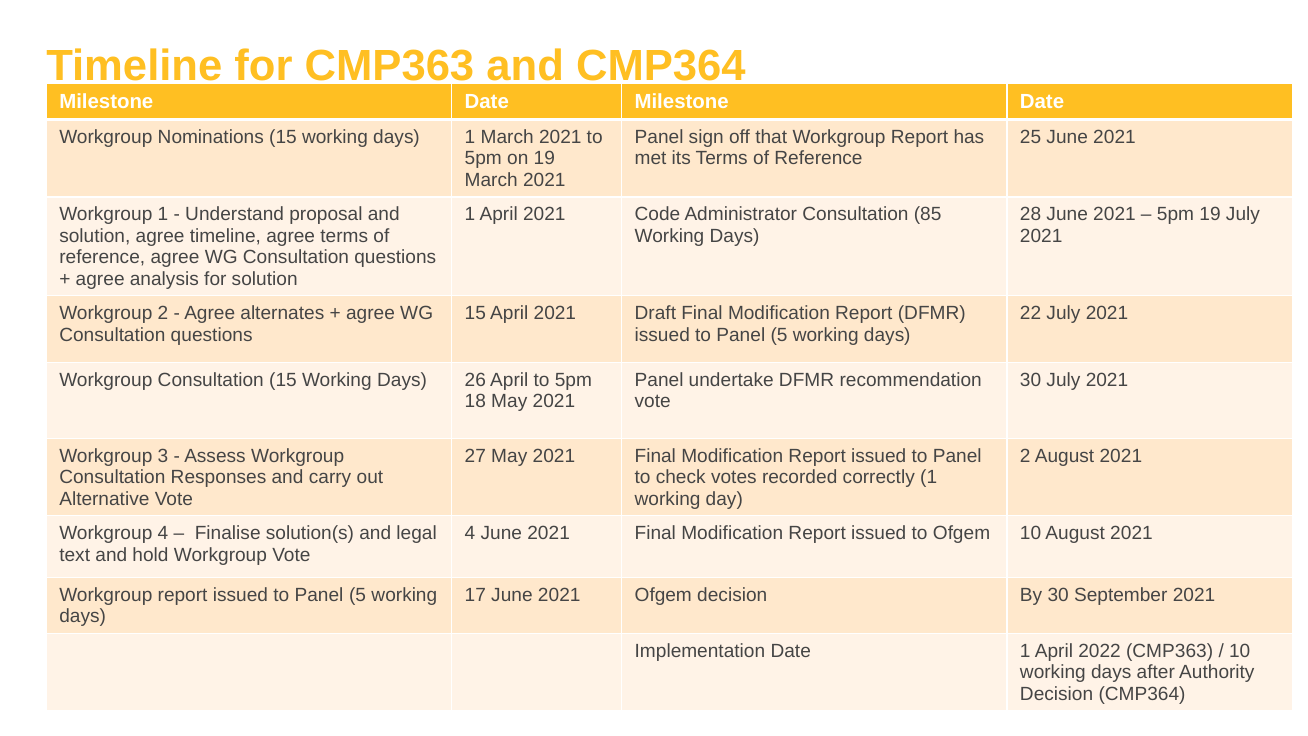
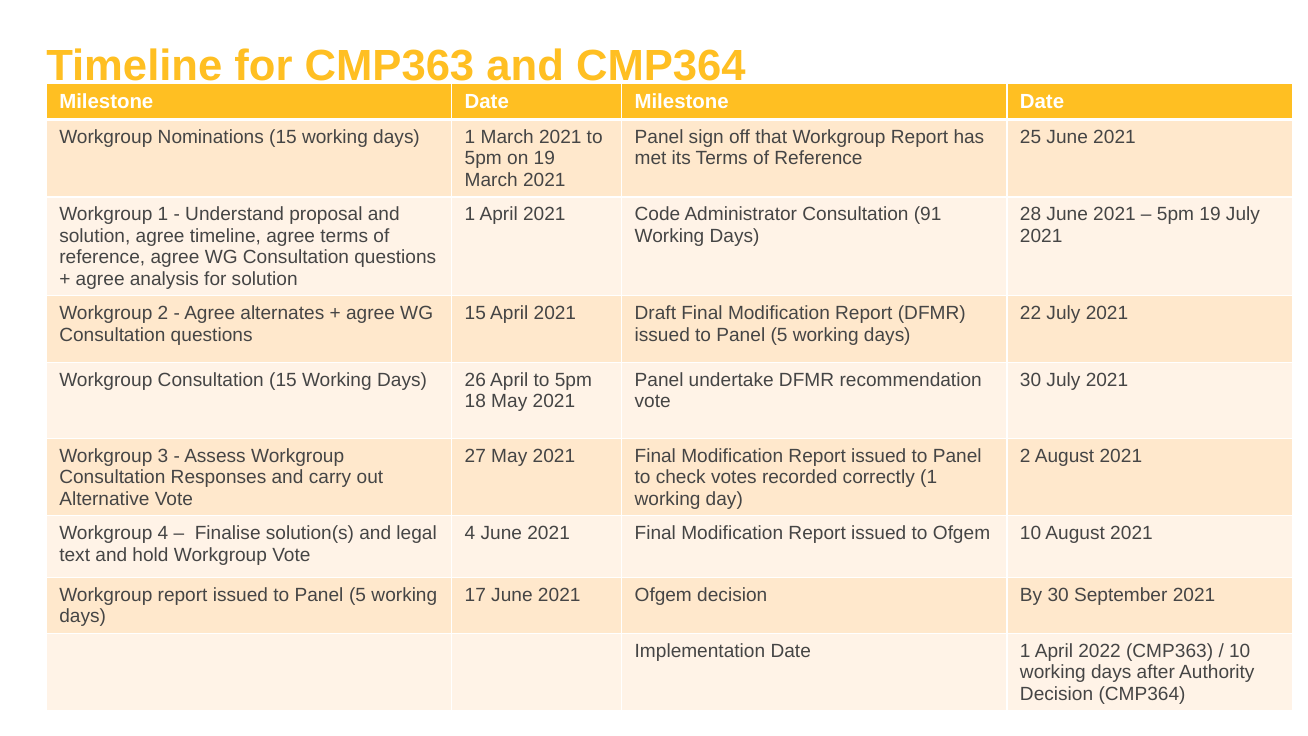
85: 85 -> 91 (928, 215)
